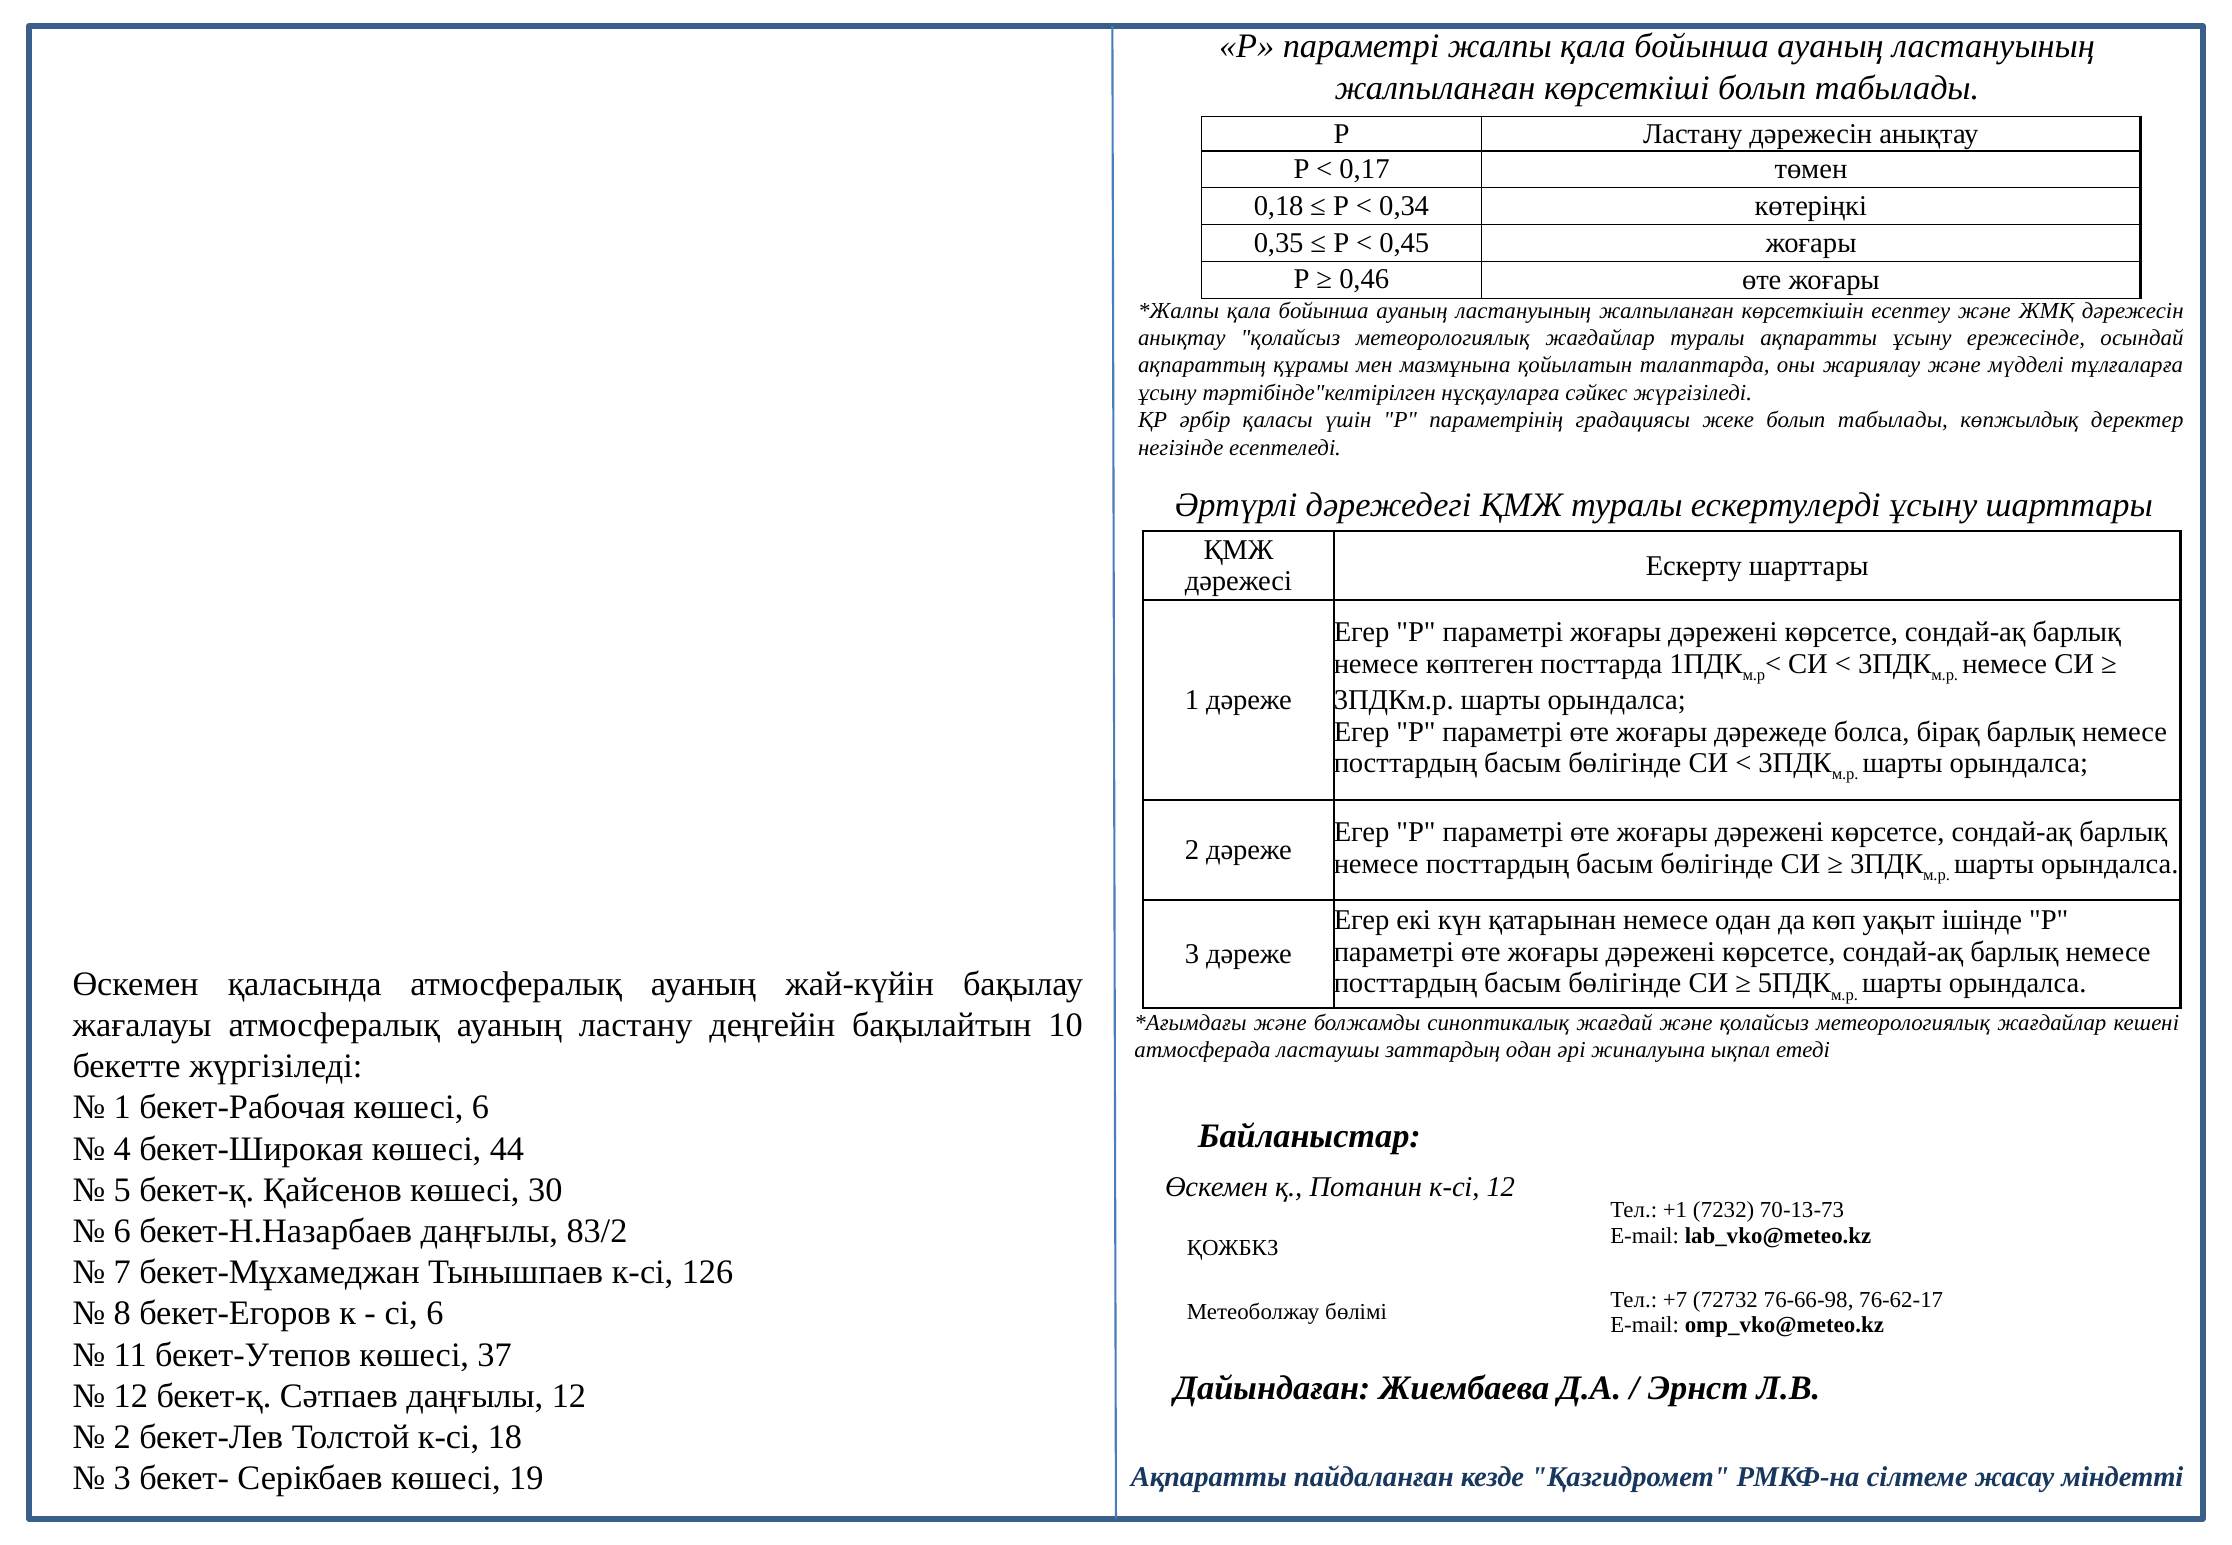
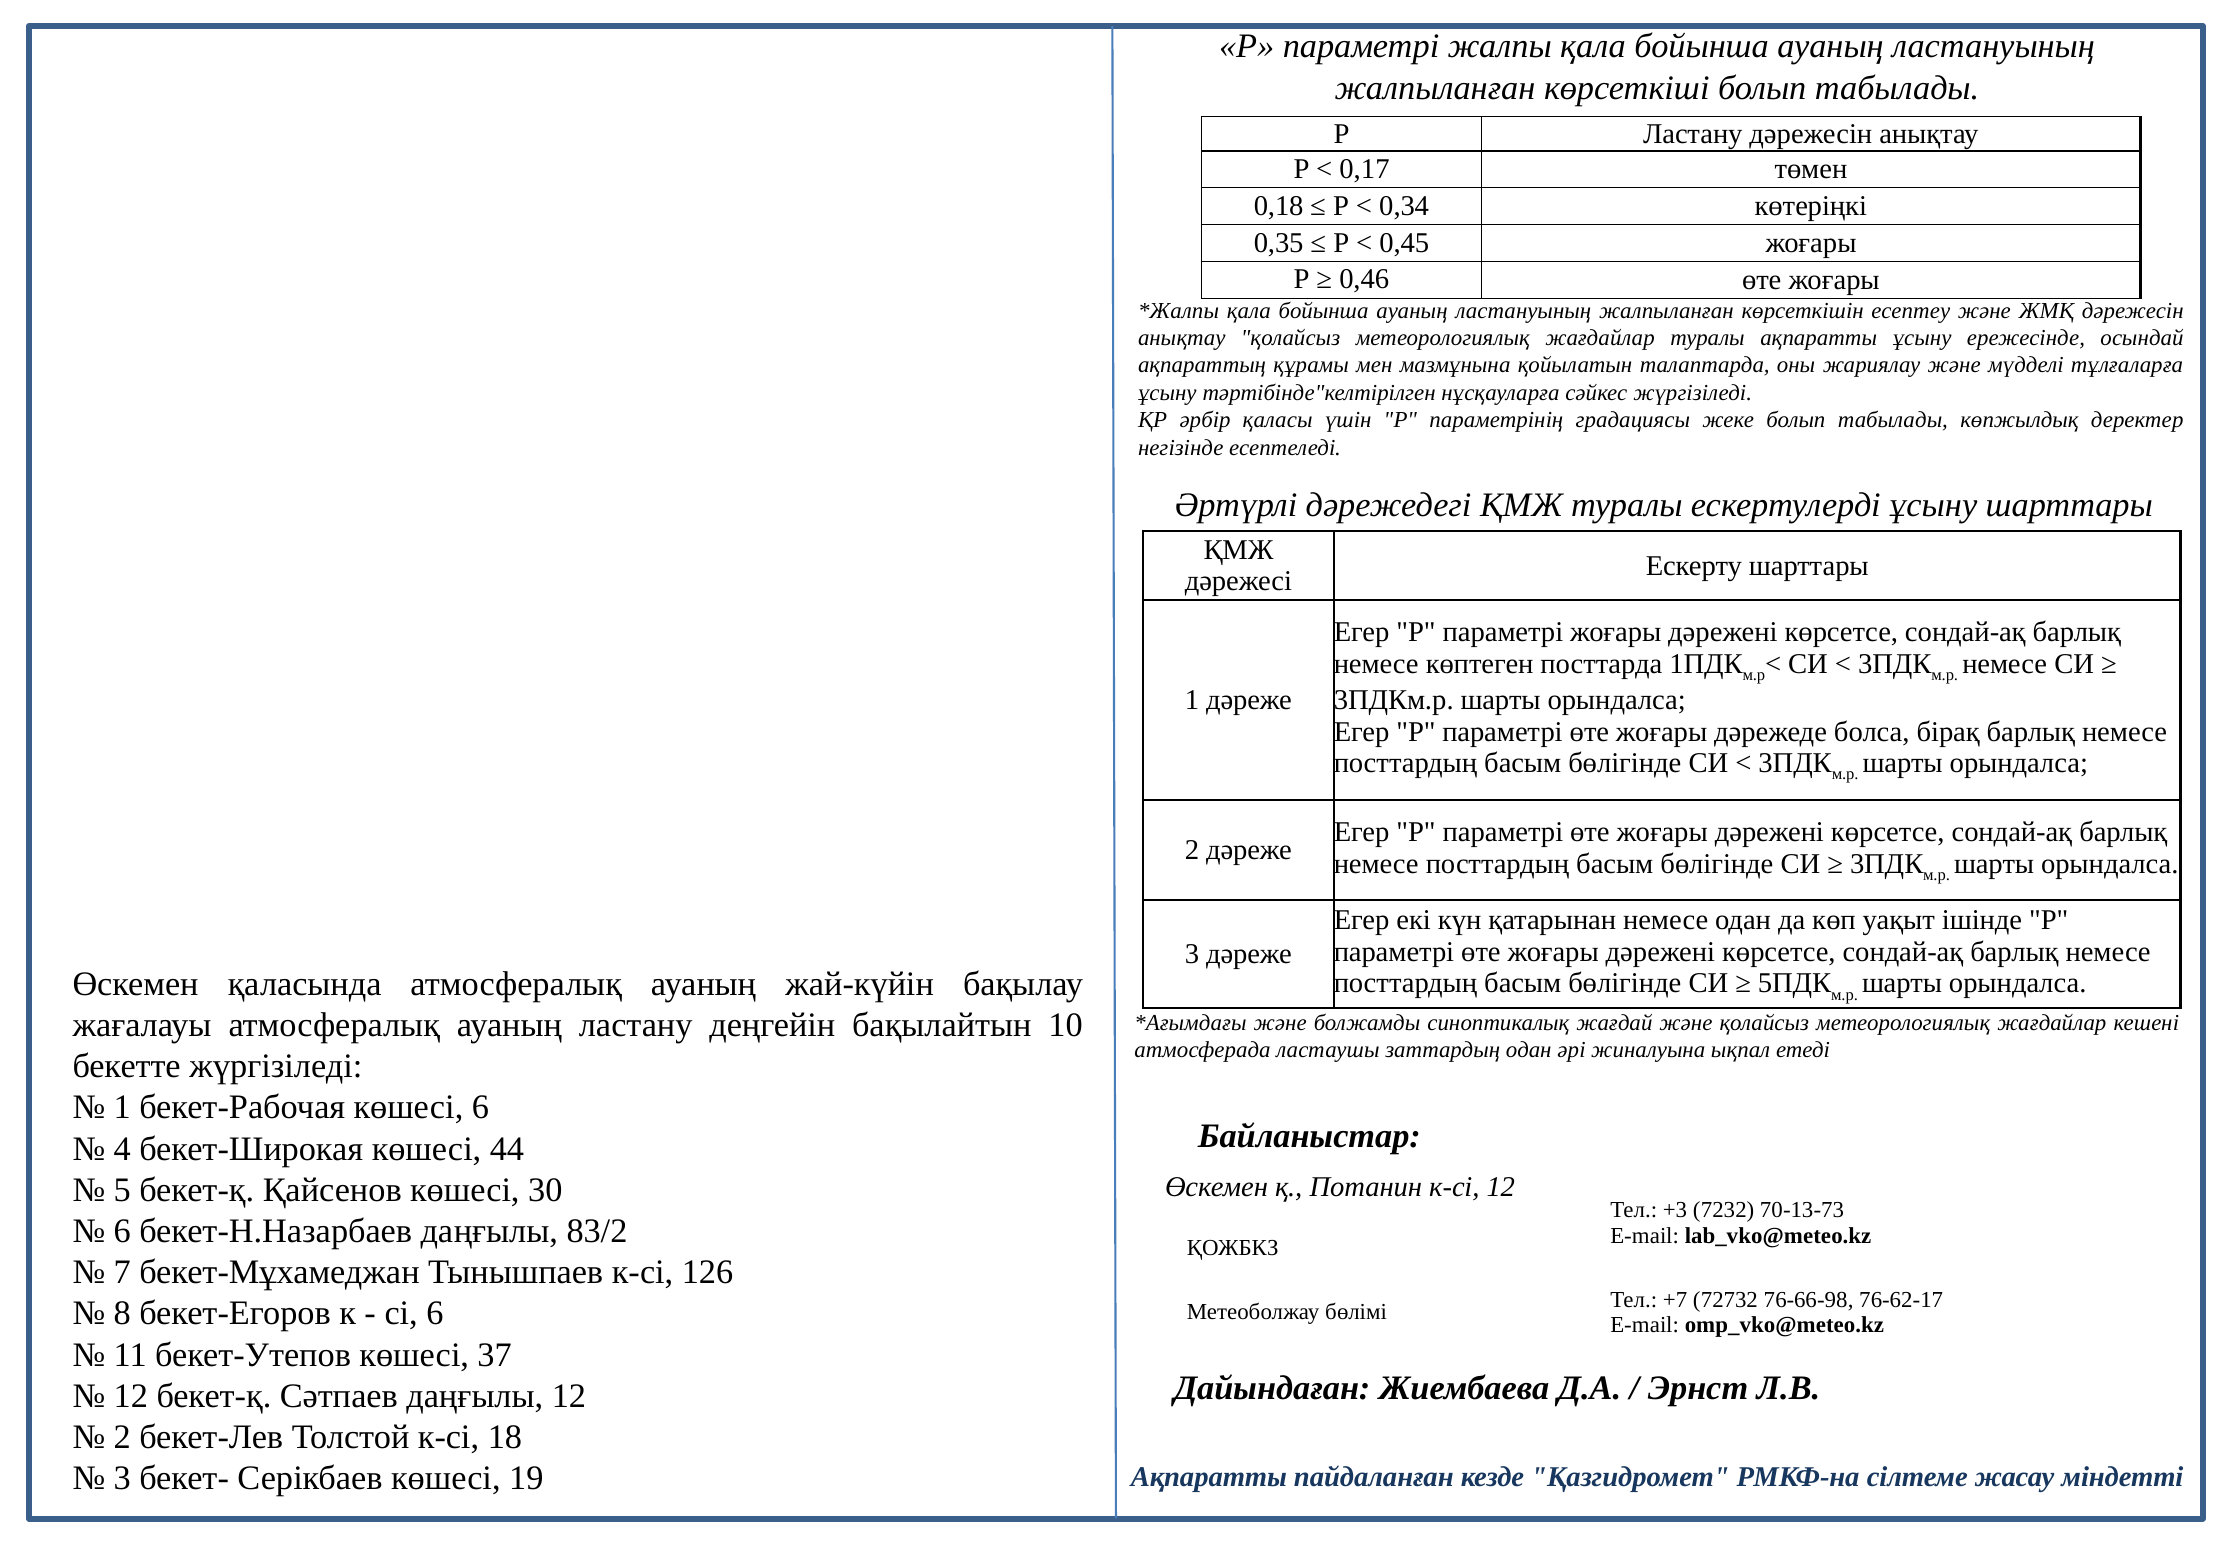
+1: +1 -> +3 (1675, 1210)
